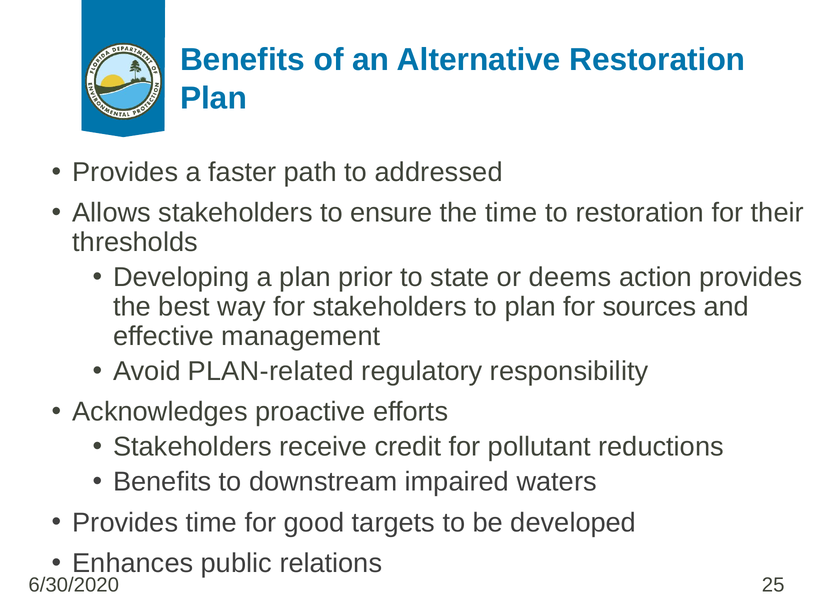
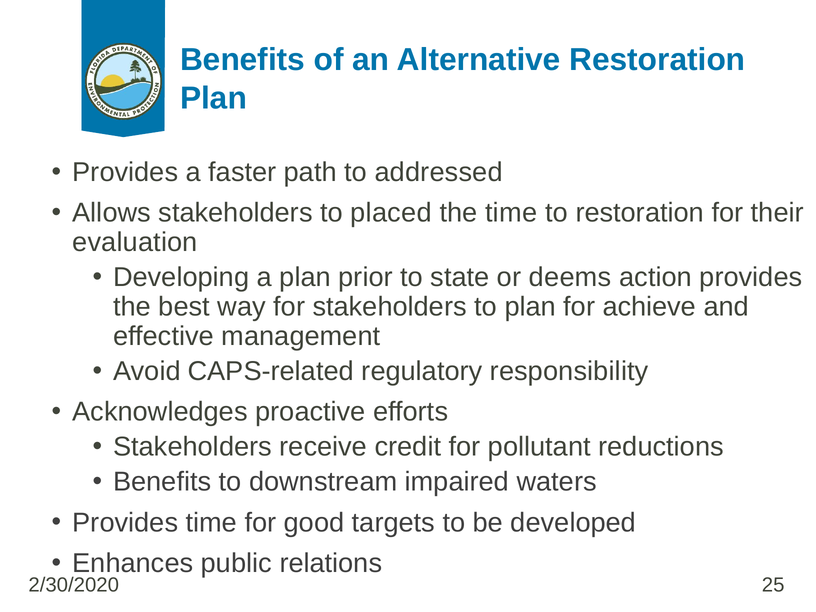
ensure: ensure -> placed (391, 213)
thresholds: thresholds -> evaluation (135, 242)
sources: sources -> achieve (649, 307)
PLAN-related: PLAN-related -> CAPS-related (271, 371)
6/30/2020: 6/30/2020 -> 2/30/2020 (74, 585)
